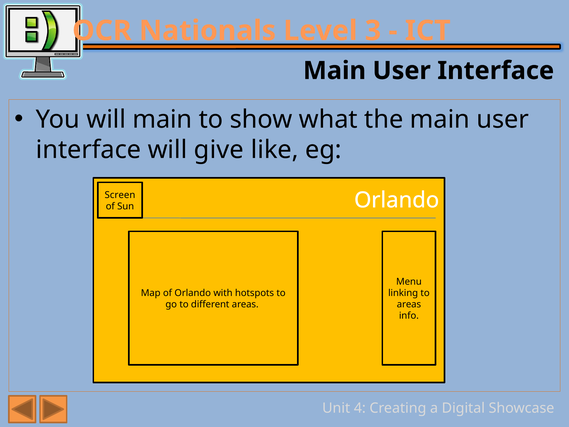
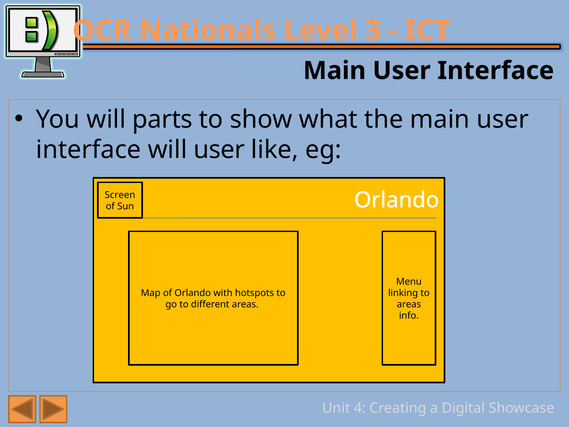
will main: main -> parts (162, 119)
will give: give -> user (219, 150)
